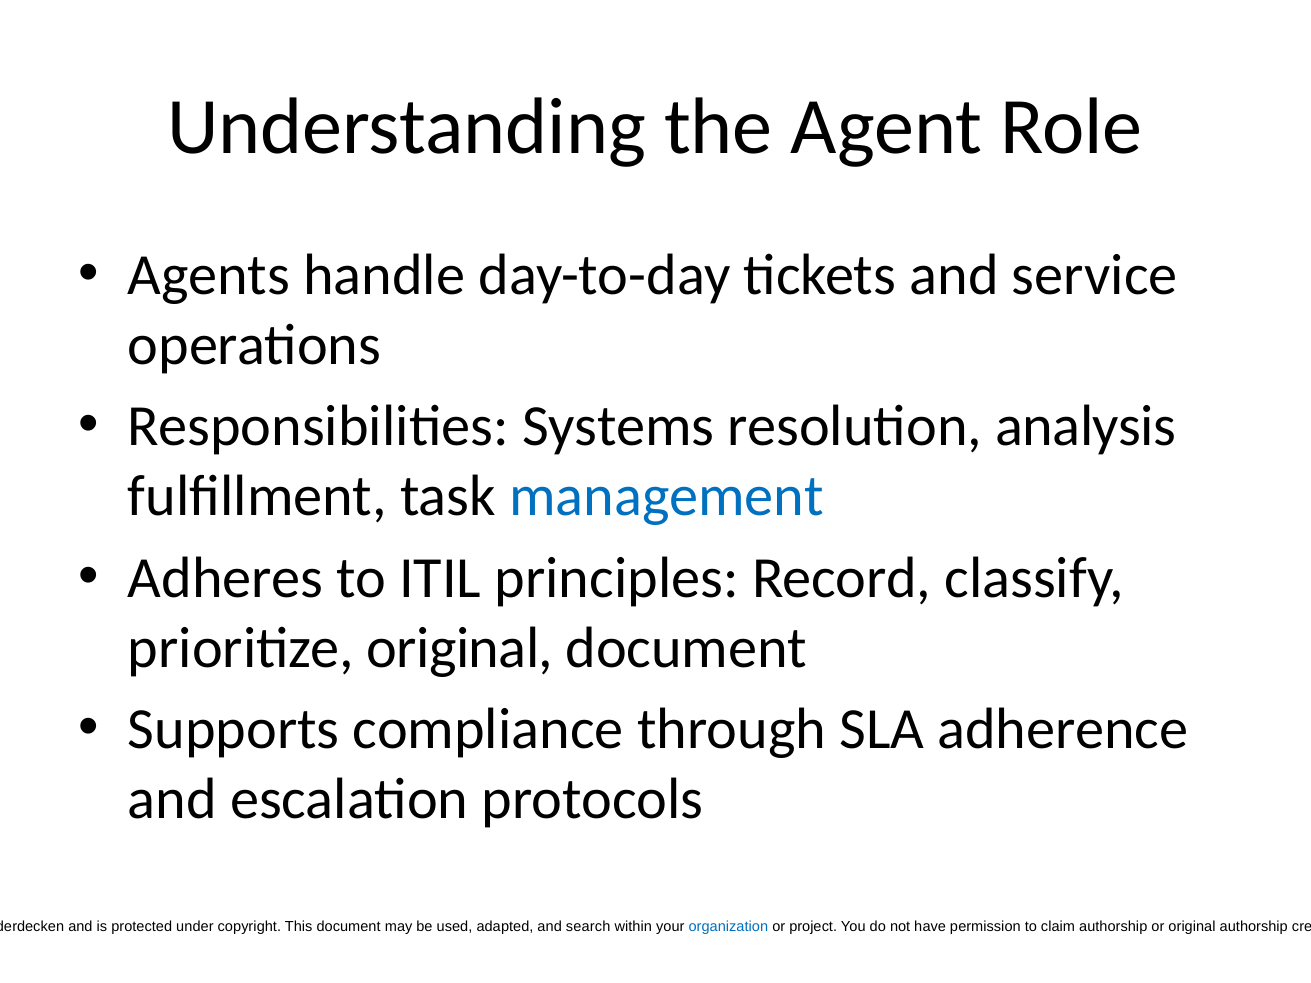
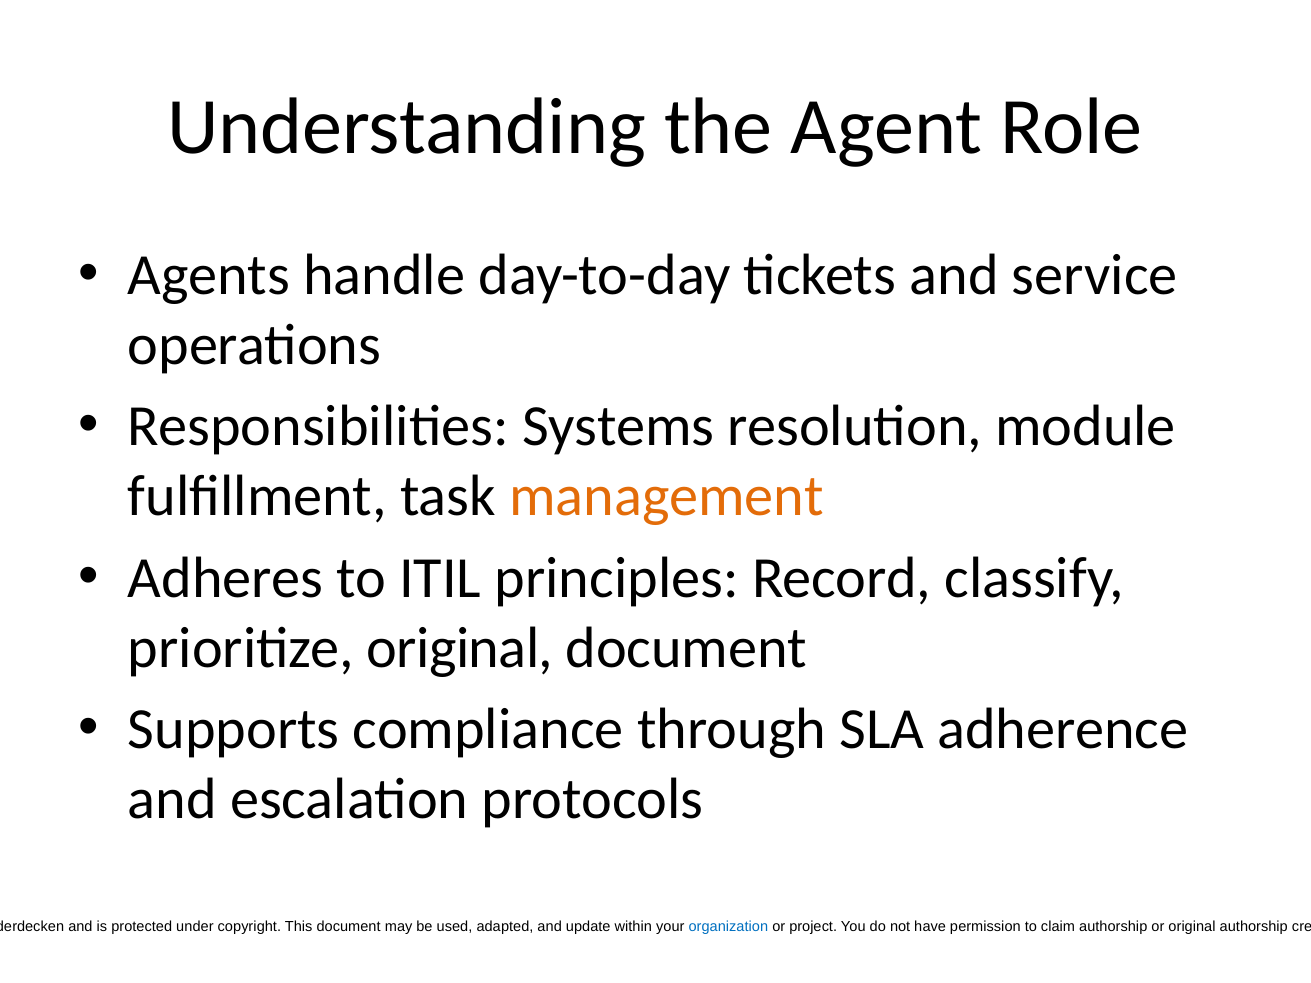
analysis: analysis -> module (1086, 427)
management colour: blue -> orange (666, 496)
search: search -> update (588, 927)
